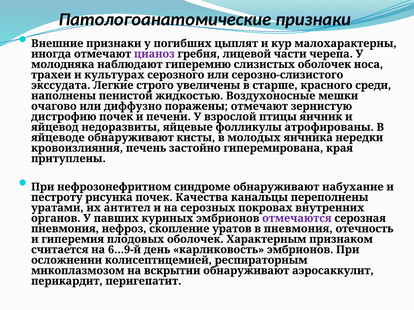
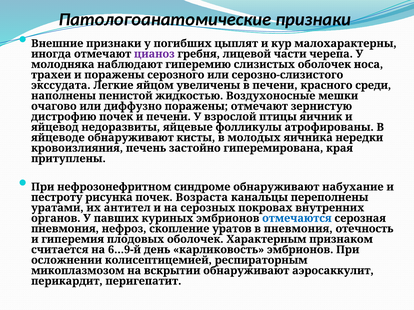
и культурах: культурах -> поражены (114, 75)
строго: строго -> яйцом (155, 85)
в старше: старше -> печени (275, 85)
Качества: Качества -> Возраста (202, 198)
отмечаются colour: purple -> blue (297, 219)
